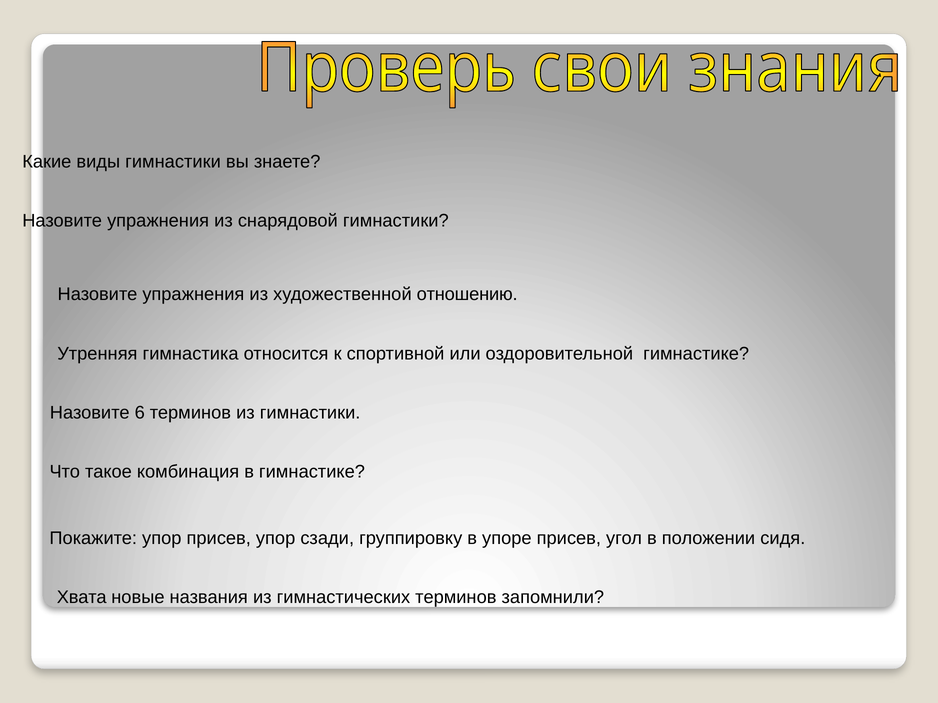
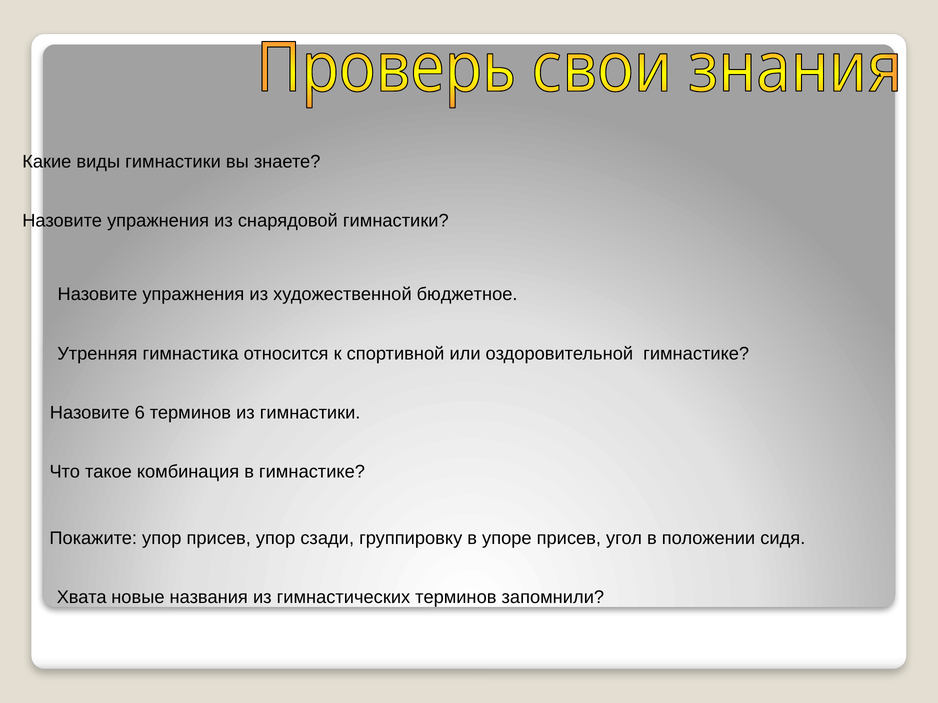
отношению: отношению -> бюджетное (467, 295)
